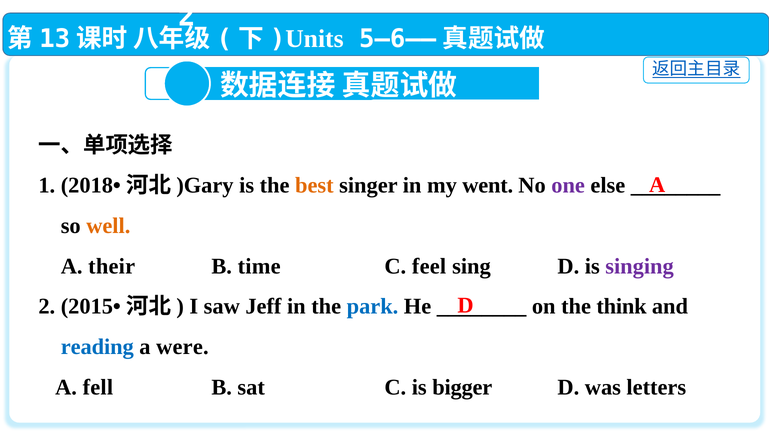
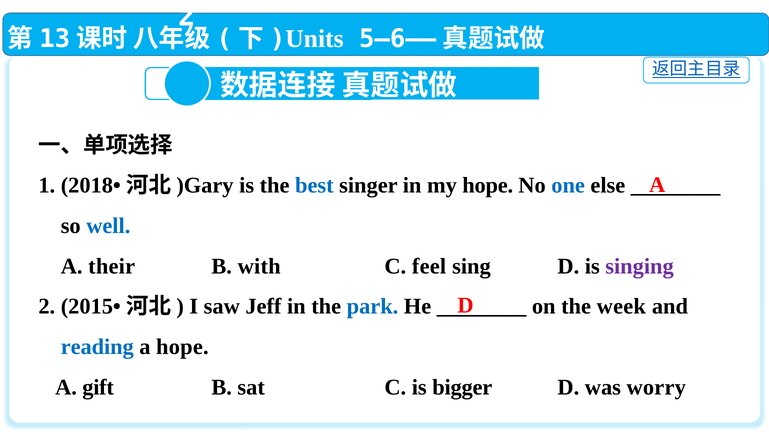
best colour: orange -> blue (314, 186)
my went: went -> hope (488, 186)
one colour: purple -> blue (568, 186)
well colour: orange -> blue (108, 226)
time: time -> with (259, 267)
think: think -> week (621, 307)
a were: were -> hope (182, 347)
fell: fell -> gift (98, 388)
letters: letters -> worry (656, 388)
